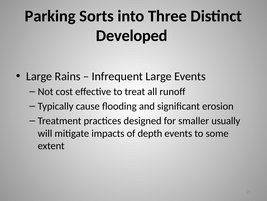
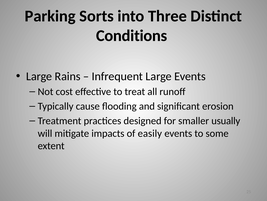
Developed: Developed -> Conditions (132, 36)
depth: depth -> easily (150, 133)
